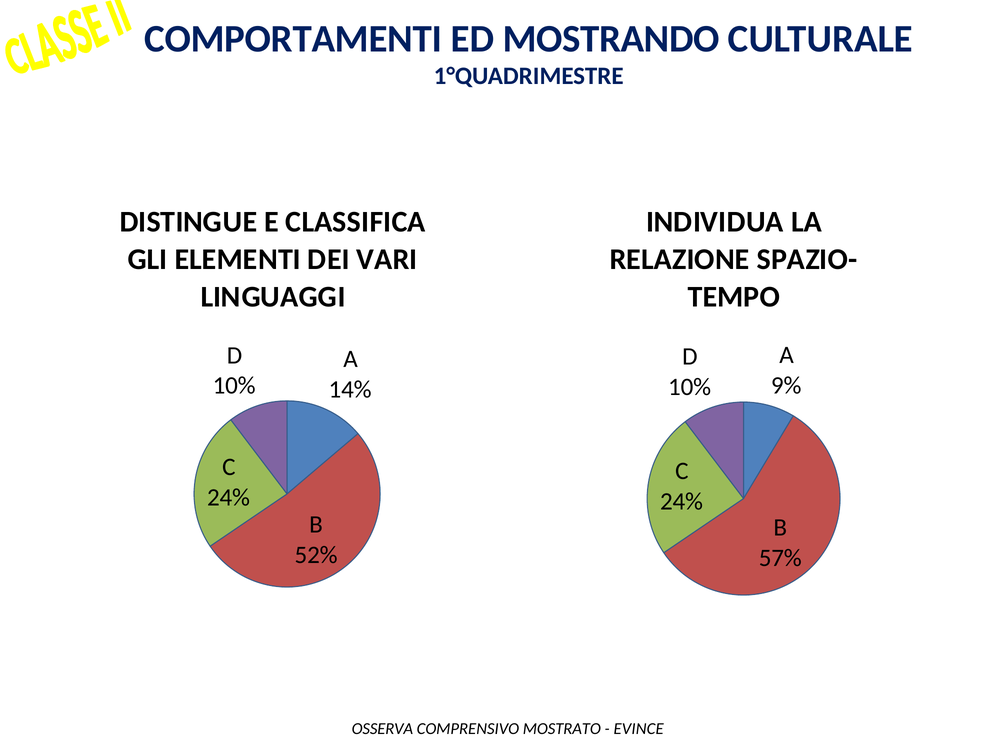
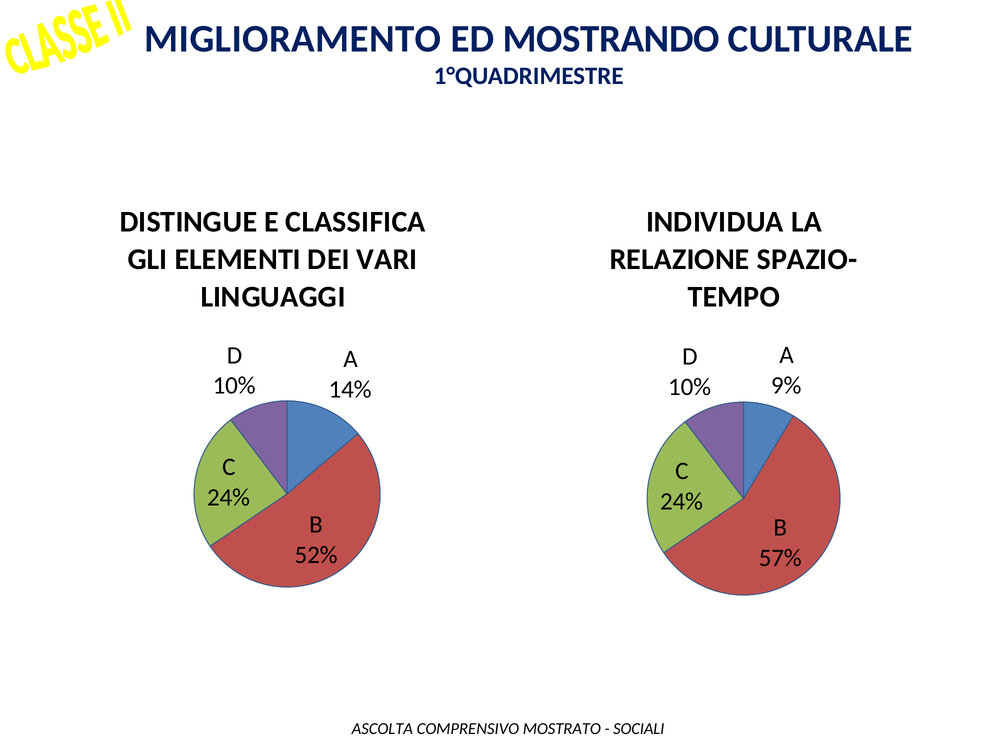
COMPORTAMENTI: COMPORTAMENTI -> MIGLIORAMENTO (293, 39)
OSSERVA: OSSERVA -> ASCOLTA (382, 728)
EVINCE: EVINCE -> SOCIALI (639, 728)
